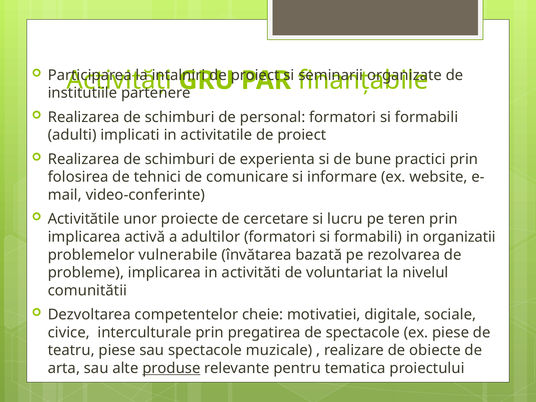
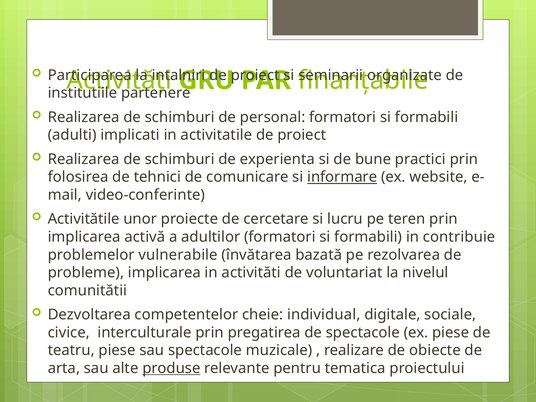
informare underline: none -> present (342, 177)
organizatii: organizatii -> contribuie (459, 237)
motivatiei: motivatiei -> individual (324, 315)
